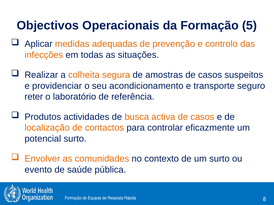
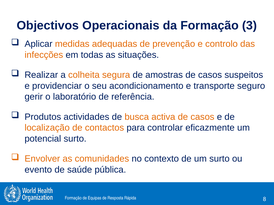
5: 5 -> 3 (250, 26)
reter: reter -> gerir (34, 97)
